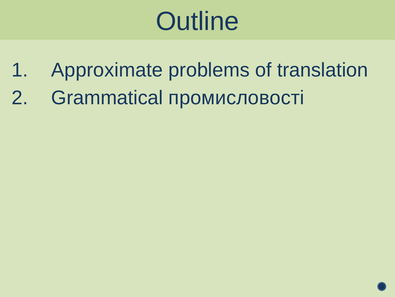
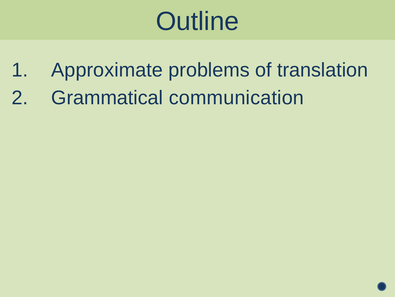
промисловості: промисловості -> communication (236, 98)
